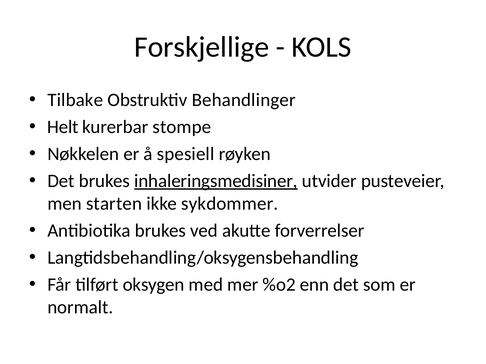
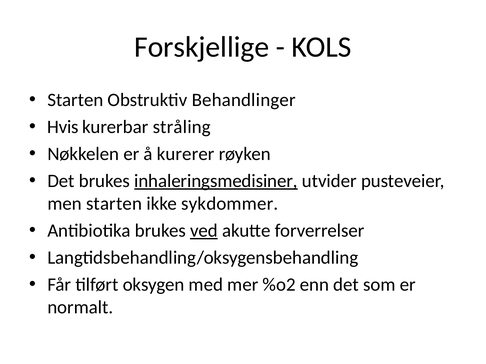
Tilbake: Tilbake -> Starten (75, 100)
Helt: Helt -> Hvis (63, 127)
stompe: stompe -> stråling (182, 127)
spesiell: spesiell -> kurerer (186, 154)
ved underline: none -> present (204, 231)
